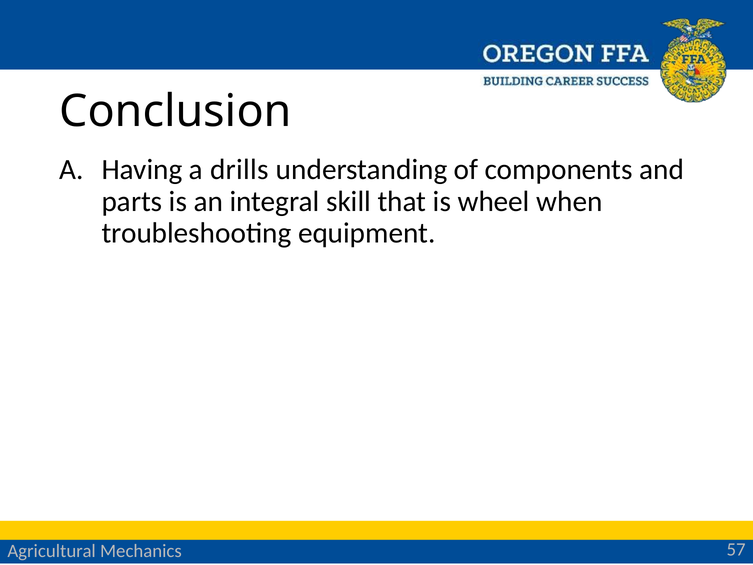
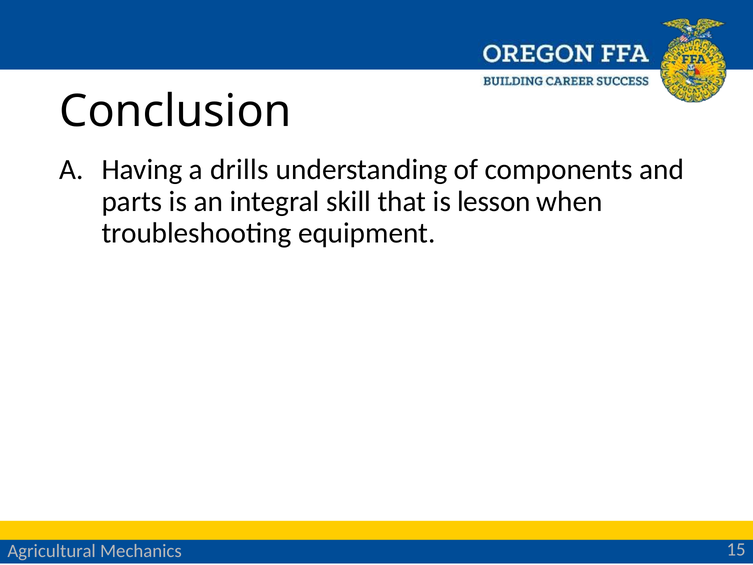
wheel: wheel -> lesson (494, 201)
57: 57 -> 15 (736, 549)
